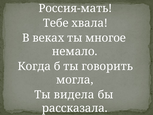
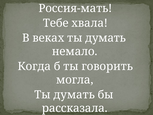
веках ты многое: многое -> думать (105, 38)
видела: видела -> думать (74, 95)
